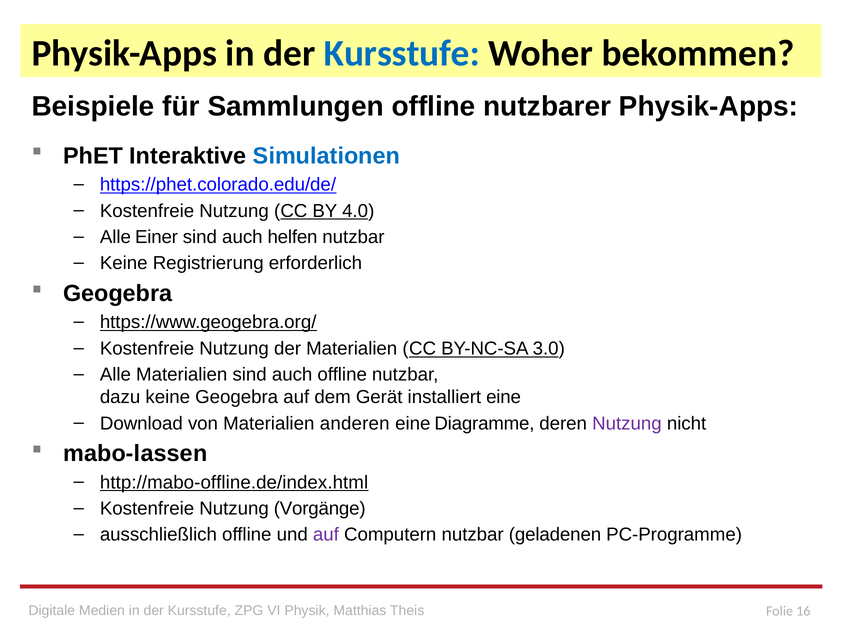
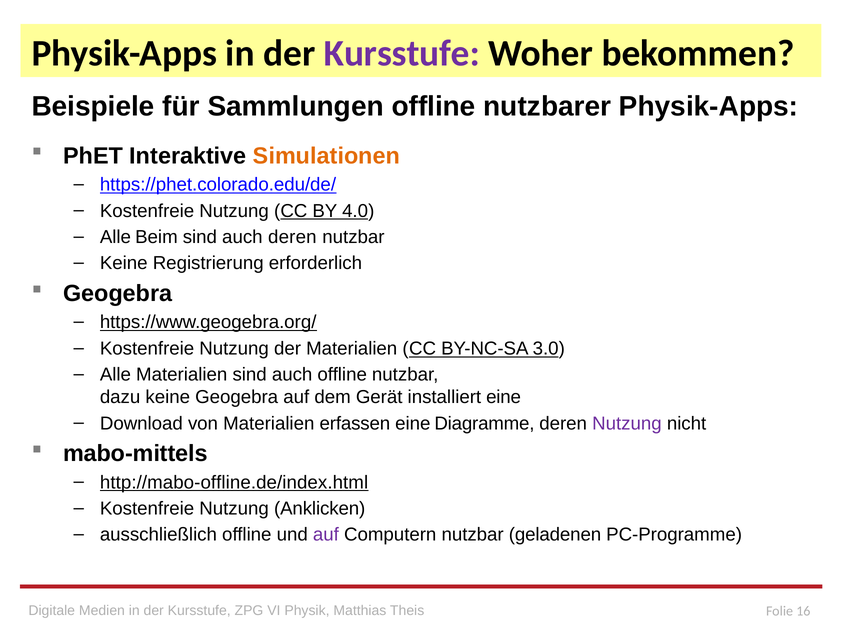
Kursstufe colour: blue -> purple (402, 53)
Simulationen colour: blue -> orange (326, 156)
Einer: Einer -> Beim (156, 237)
auch helfen: helfen -> deren (292, 237)
anderen: anderen -> erfassen (355, 423)
mabo-lassen: mabo-lassen -> mabo-mittels (135, 453)
Vorgänge: Vorgänge -> Anklicken (320, 508)
